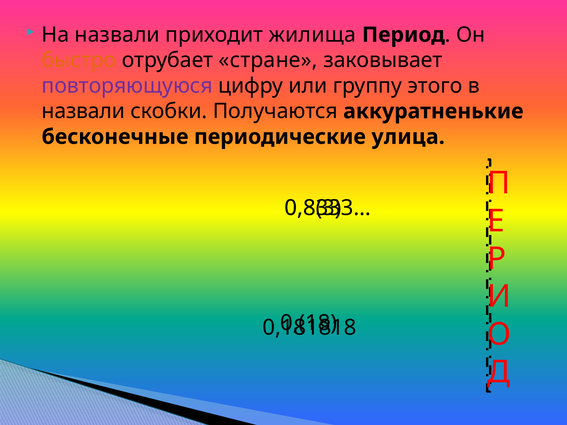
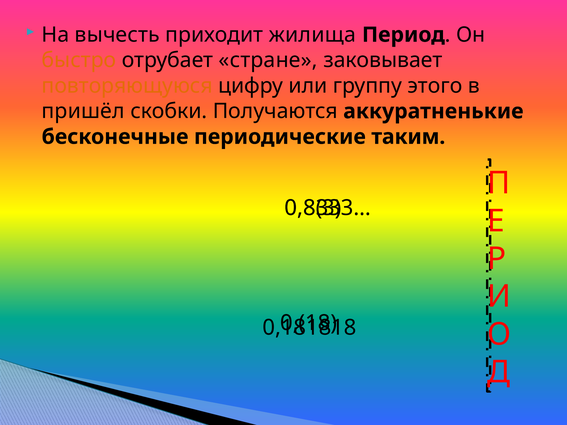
На назвали: назвали -> вычесть (117, 35)
повторяющуюся colour: purple -> orange (127, 86)
назвали: назвали -> пришёл (83, 111)
улица: улица -> таким (408, 137)
